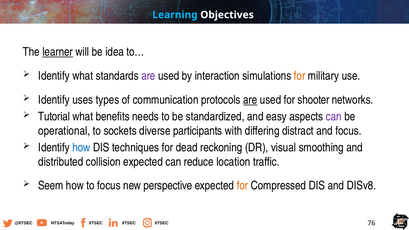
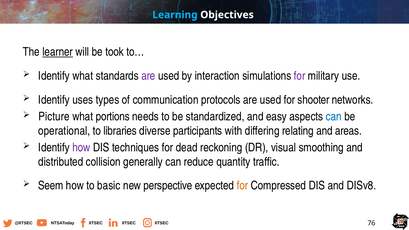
idea: idea -> took (115, 52)
for colour: orange -> purple (300, 76)
are underline: present -> none (250, 100)
Tutorial: Tutorial -> Picture (54, 116)
benefits: benefits -> portions (113, 116)
can colour: purple -> blue (334, 116)
sockets: sockets -> libraries (120, 131)
distract: distract -> relating (298, 131)
and focus: focus -> areas (348, 131)
how colour: blue -> purple (81, 148)
collision expected: expected -> generally (143, 162)
location: location -> quantity (233, 162)
to focus: focus -> basic (109, 186)
